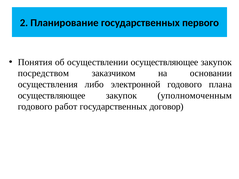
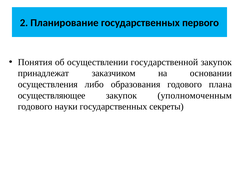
осуществлении осуществляющее: осуществляющее -> государственной (164, 62)
посредством: посредством -> принадлежат (43, 73)
электронной: электронной -> образования (136, 84)
работ: работ -> науки (66, 107)
договор: договор -> секреты (167, 107)
